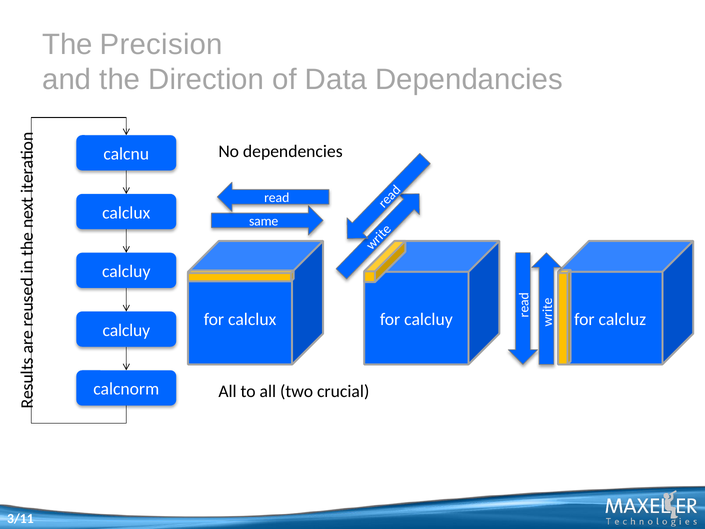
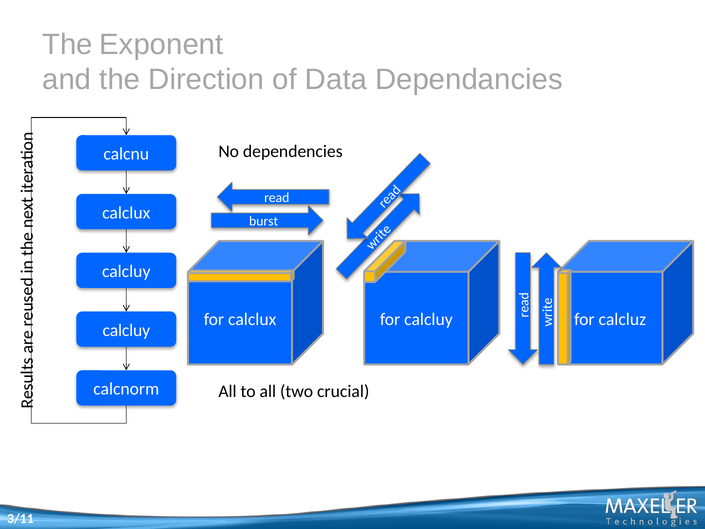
Precision: Precision -> Exponent (161, 44)
same: same -> burst (264, 221)
